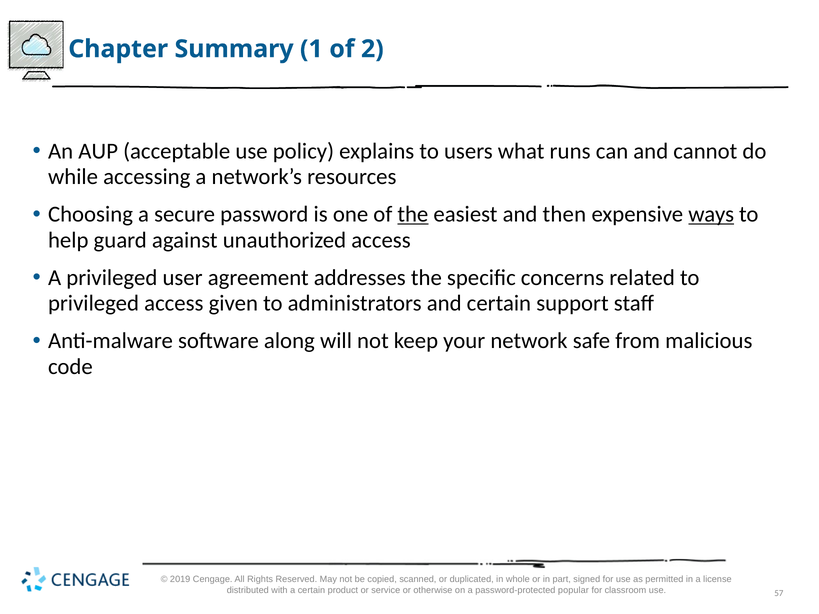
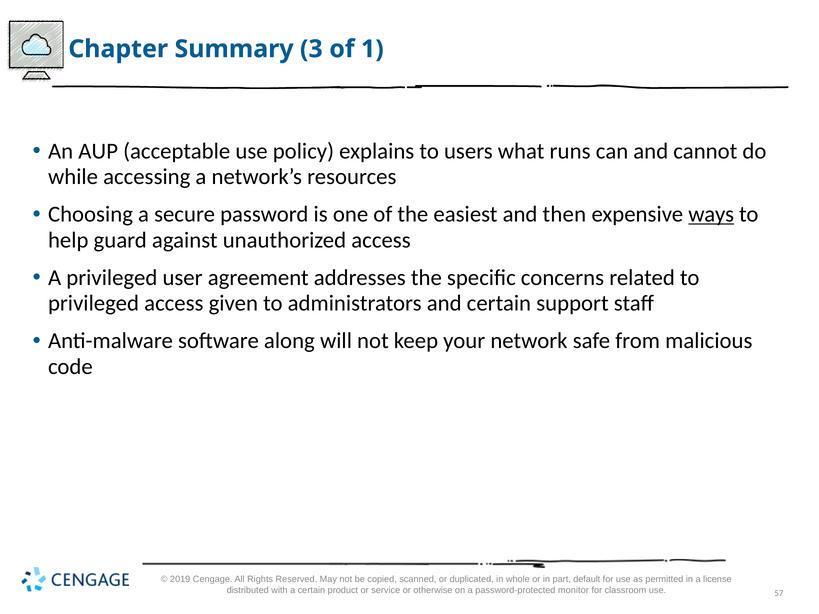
1: 1 -> 3 (311, 49)
2: 2 -> 1 (372, 49)
the underline: present -> none (413, 214)
signed: signed -> default (587, 579)
popular: popular -> monitor (573, 590)
